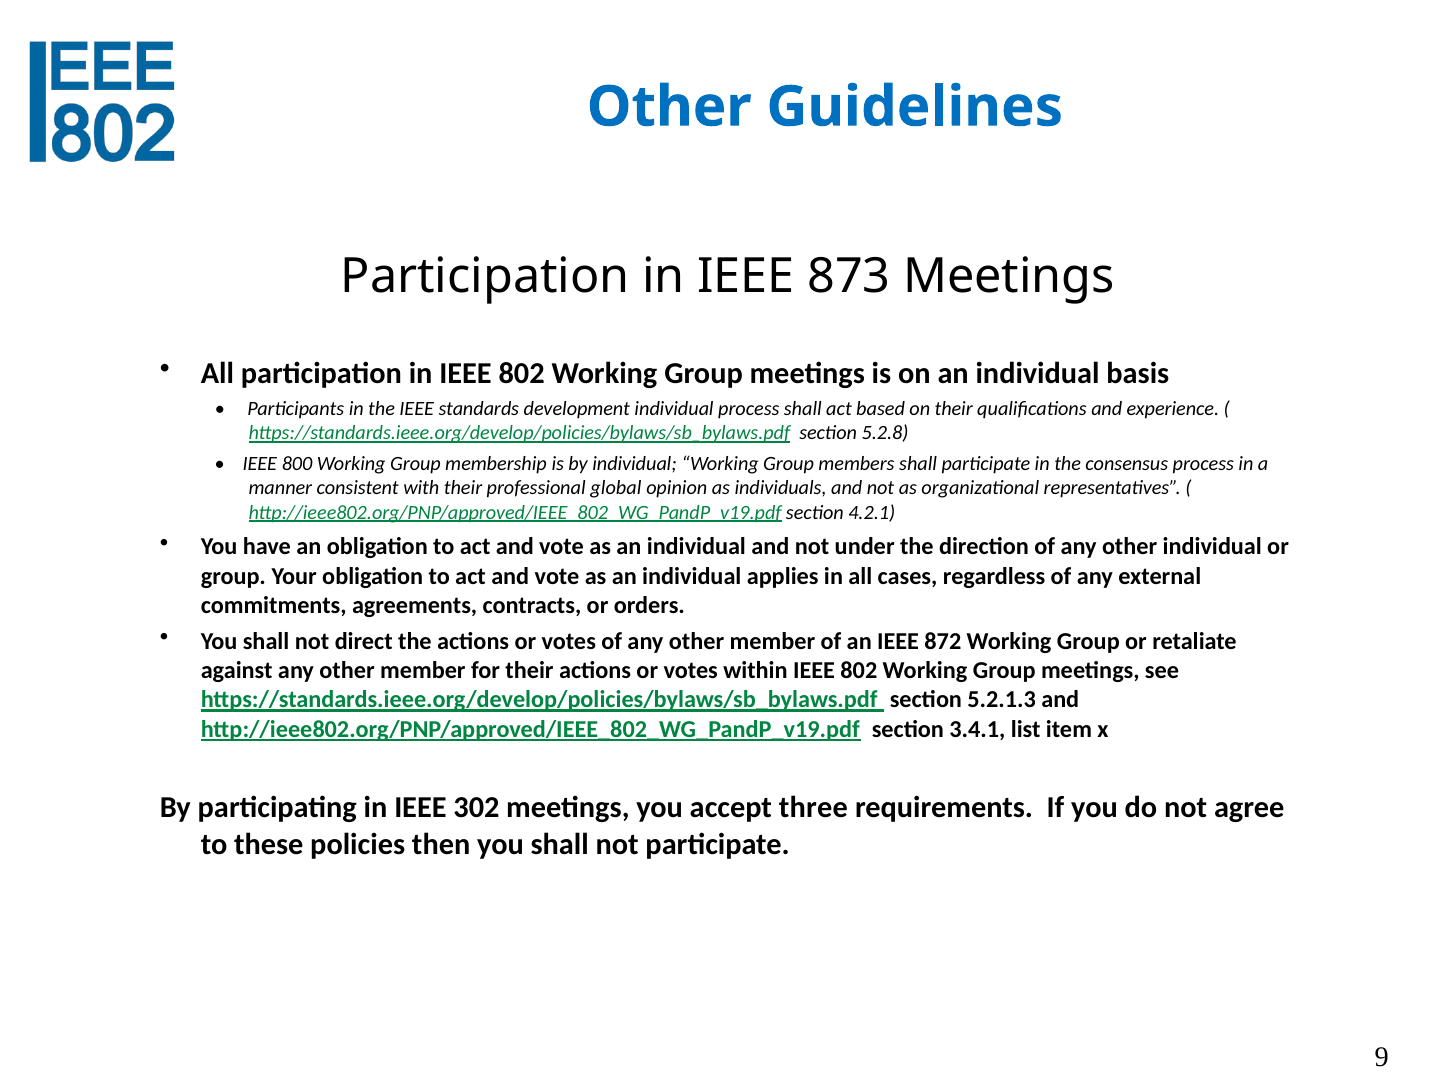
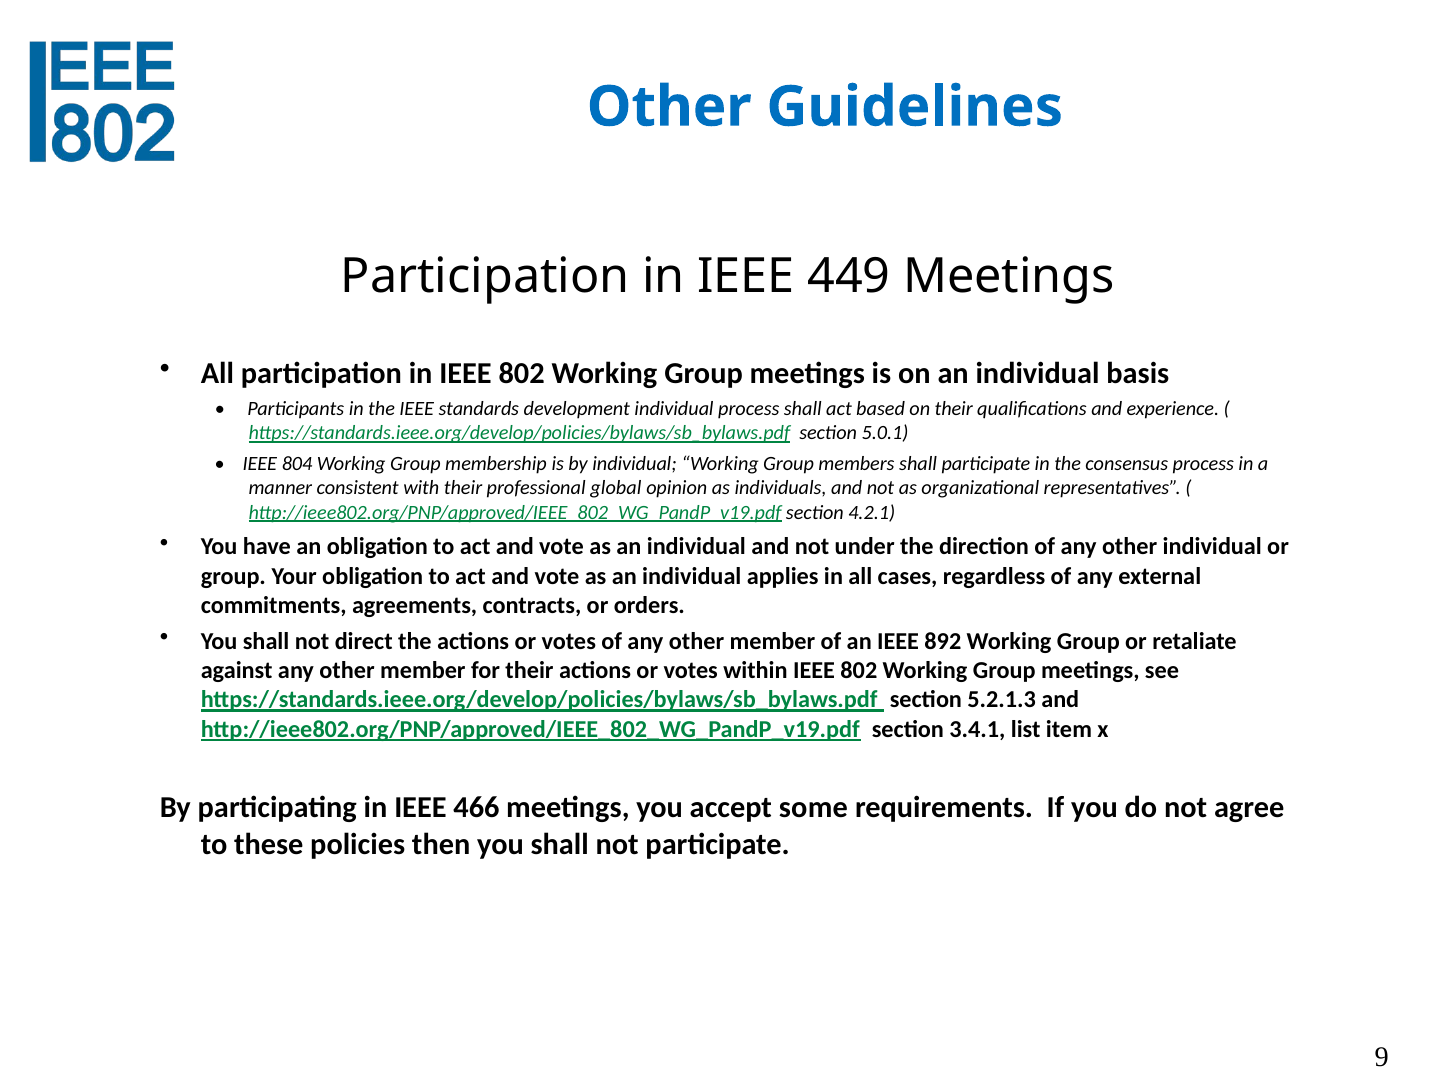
873: 873 -> 449 (849, 276)
5.2.8: 5.2.8 -> 5.0.1 (885, 433)
800: 800 -> 804 (297, 464)
872: 872 -> 892 (943, 642)
302: 302 -> 466 (476, 808)
three: three -> some (813, 808)
